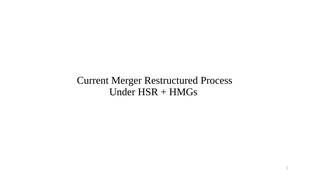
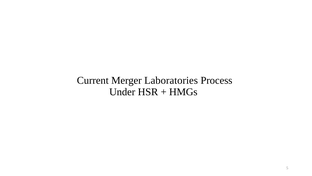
Restructured: Restructured -> Laboratories (171, 80)
